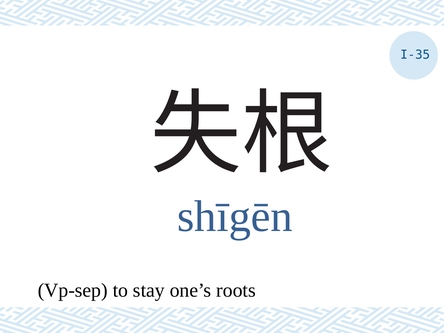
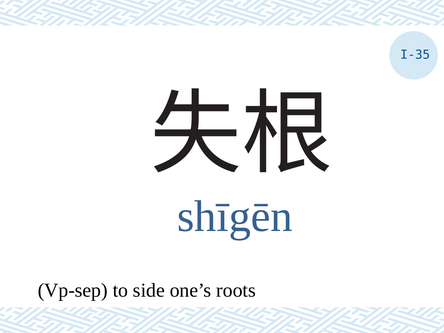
stay: stay -> side (149, 290)
